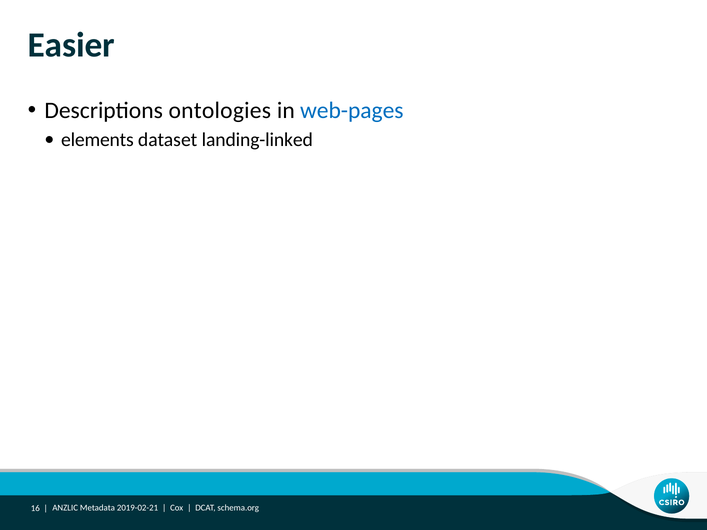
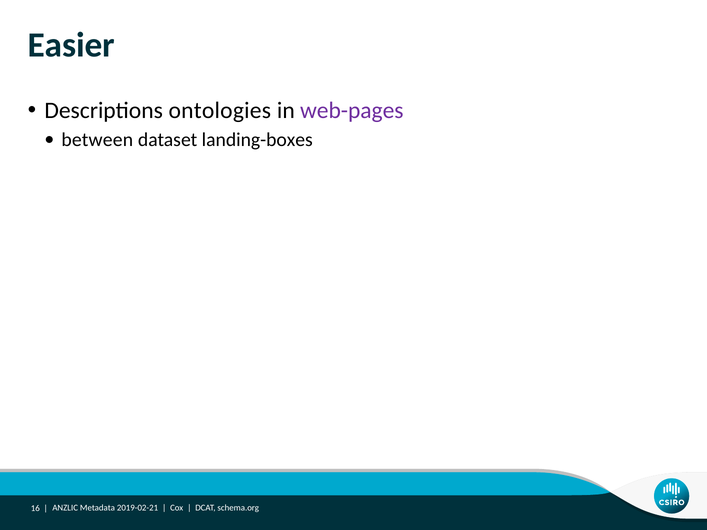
web-pages colour: blue -> purple (352, 111)
elements: elements -> between (97, 140)
landing-linked: landing-linked -> landing-boxes (257, 140)
